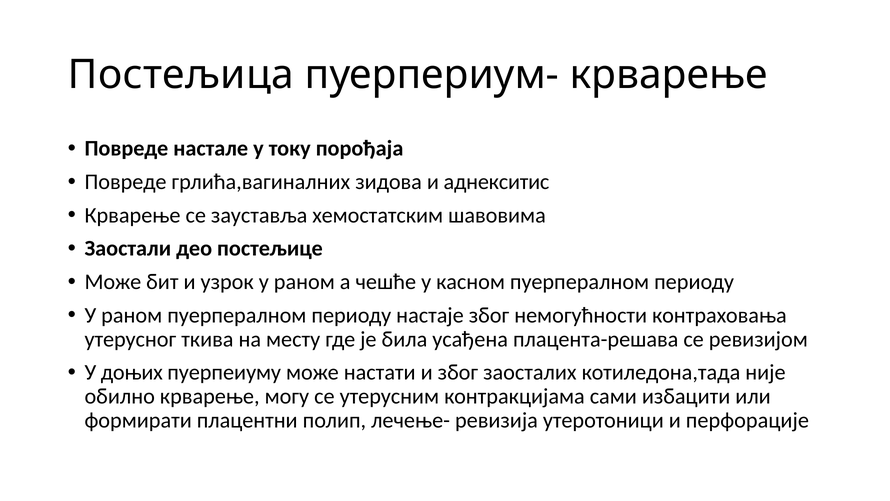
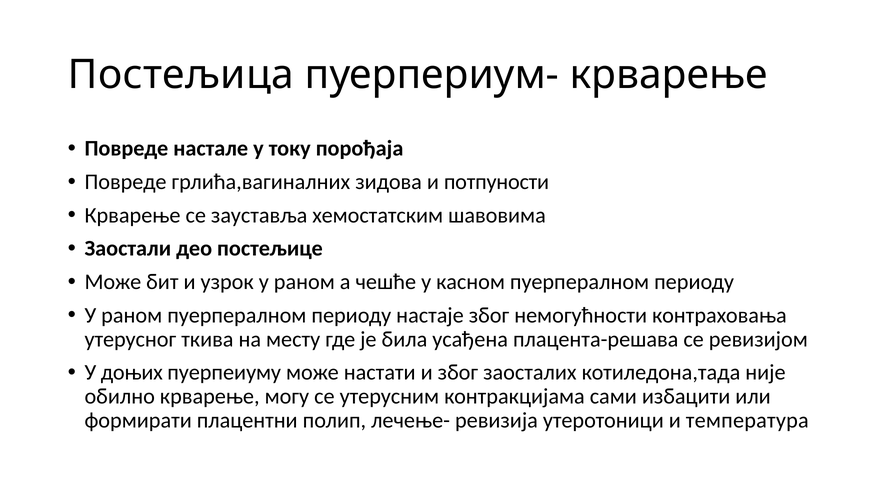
аднекситис: аднекситис -> потпуности (496, 182)
перфорације: перфорације -> температура (747, 420)
